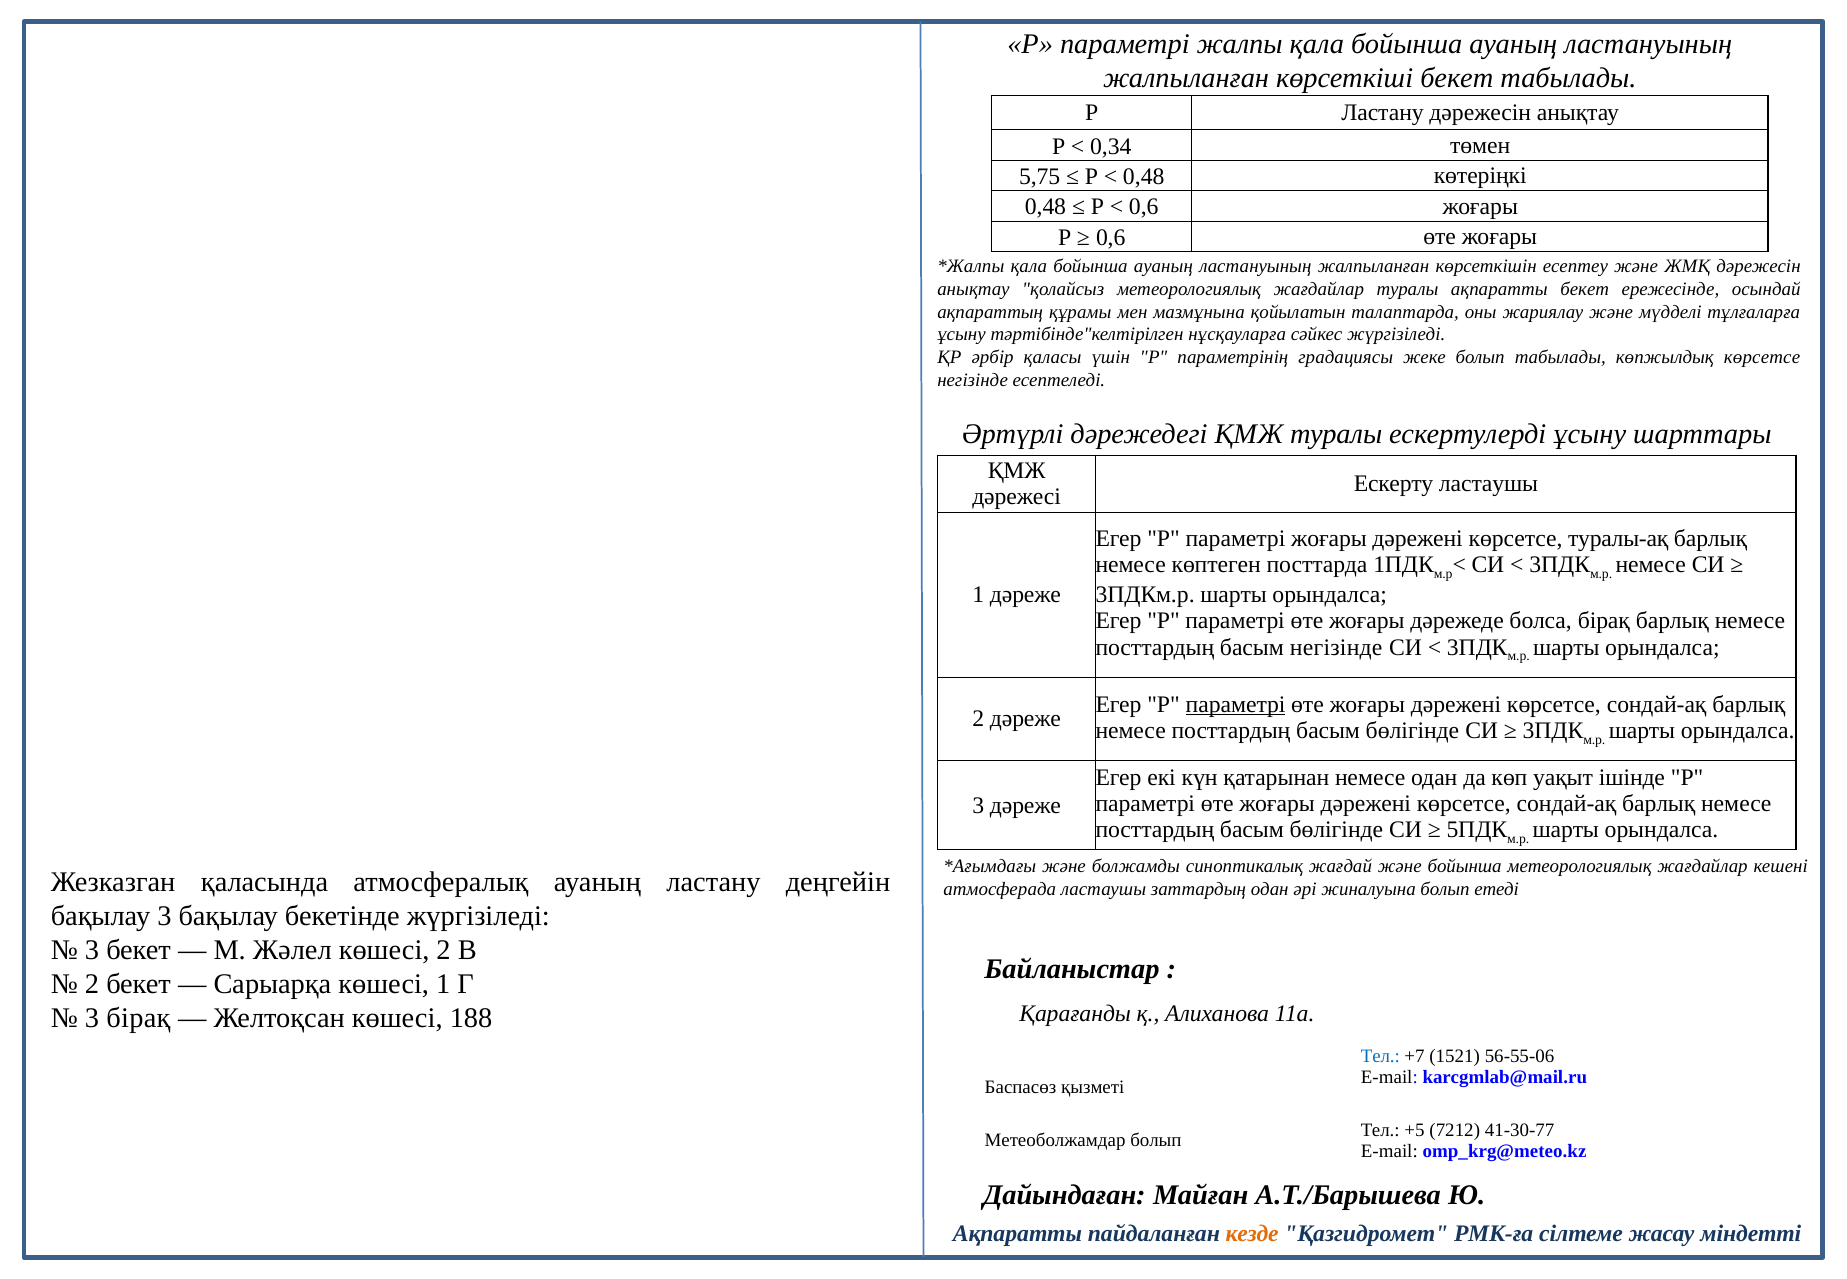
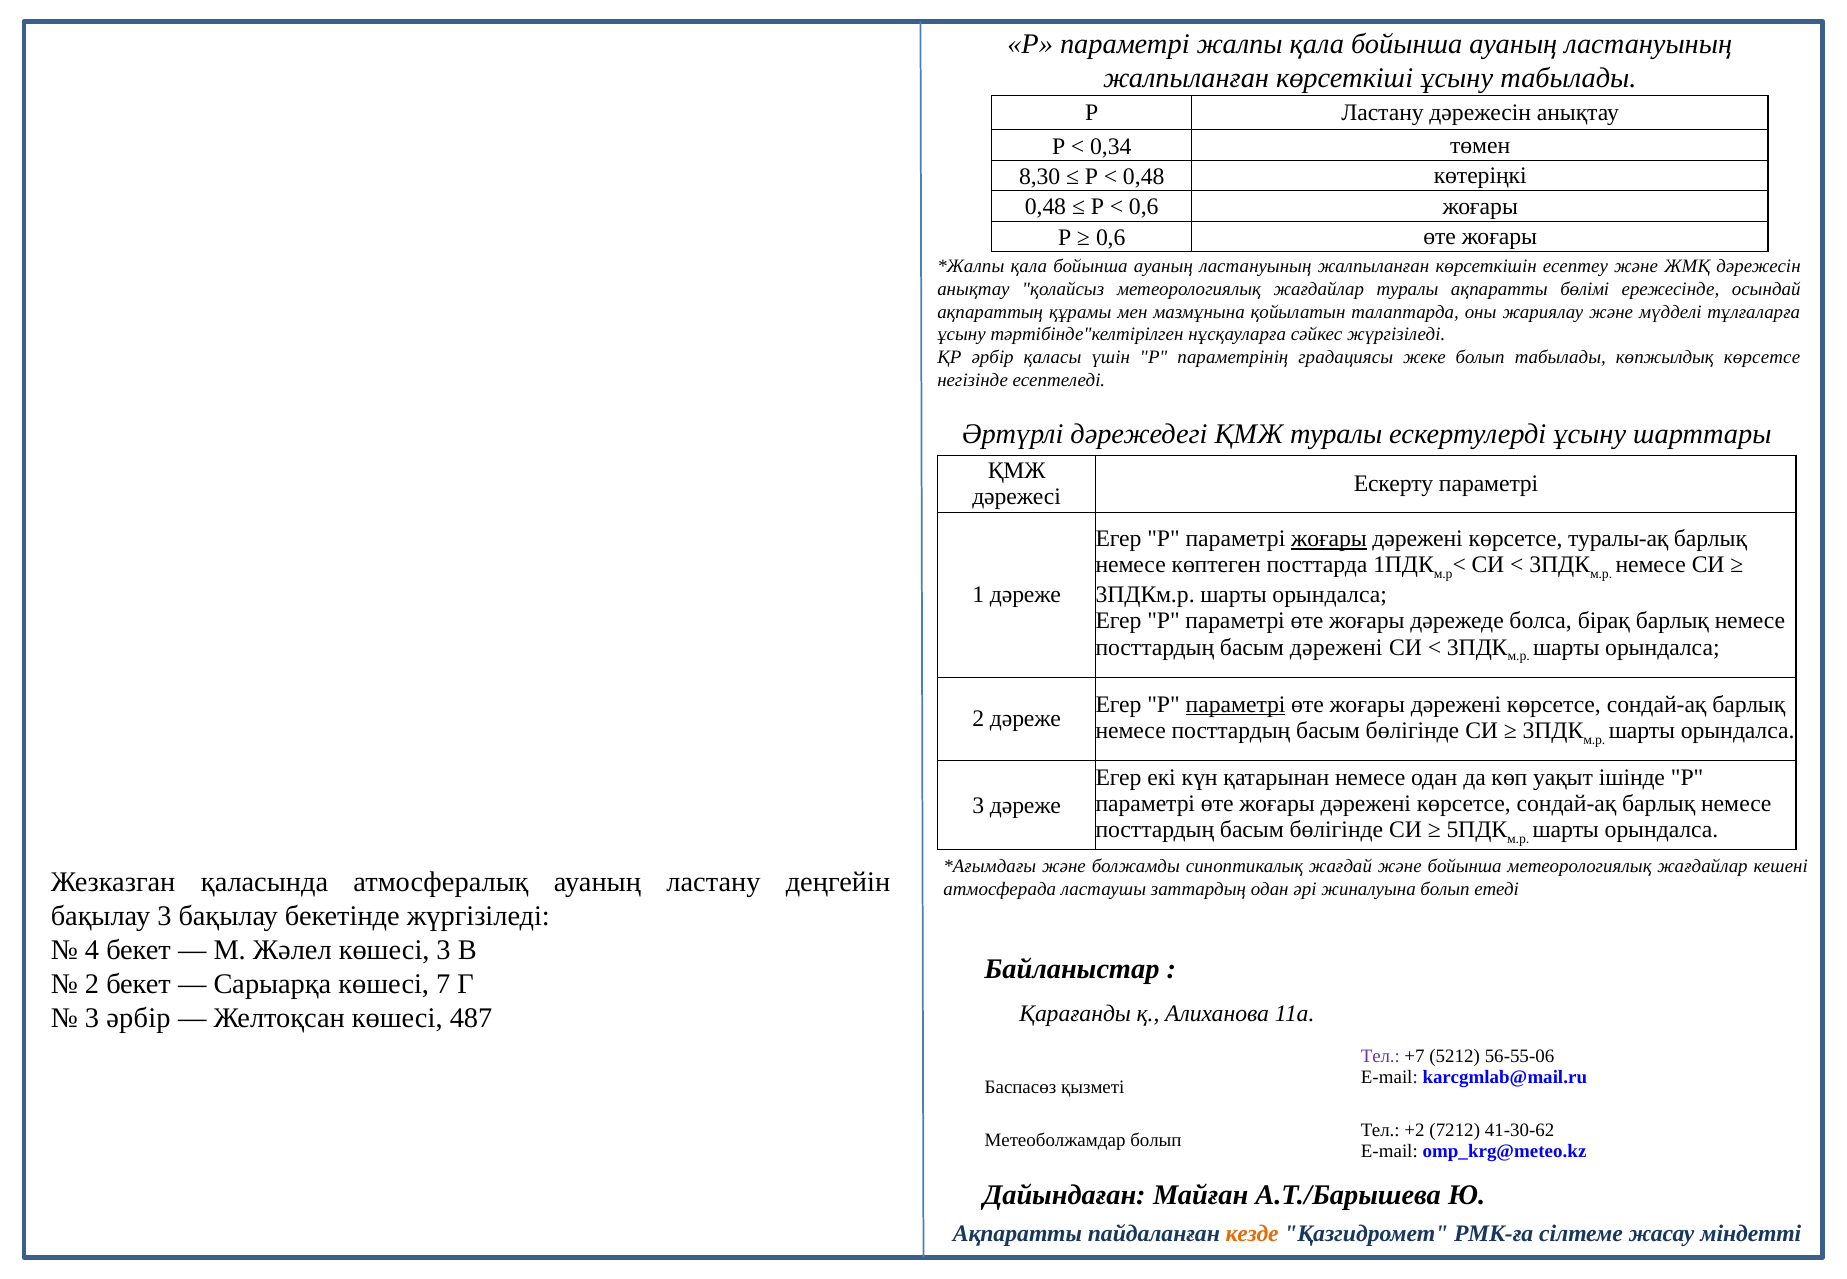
көрсеткіші бекет: бекет -> ұсыну (1457, 78)
5,75: 5,75 -> 8,30 (1040, 177)
ақпаратты бекет: бекет -> бөлімі (1585, 289)
Ескерту ластаушы: ластаушы -> параметрі (1489, 484)
жоғары underline: none -> present (1329, 539)
басым негізінде: негізінде -> дәрежені (1336, 647)
3: 3 -> 4 (92, 950)
көшесі 2: 2 -> 3 (444, 950)
көшесі 1: 1 -> 7 (443, 984)
3 бірақ: бірақ -> әрбір (138, 1018)
188: 188 -> 487 (471, 1018)
Тел colour: blue -> purple (1380, 1056)
1521: 1521 -> 5212 (1455, 1056)
+5: +5 -> +2 (1414, 1130)
41-30-77: 41-30-77 -> 41-30-62 (1520, 1130)
